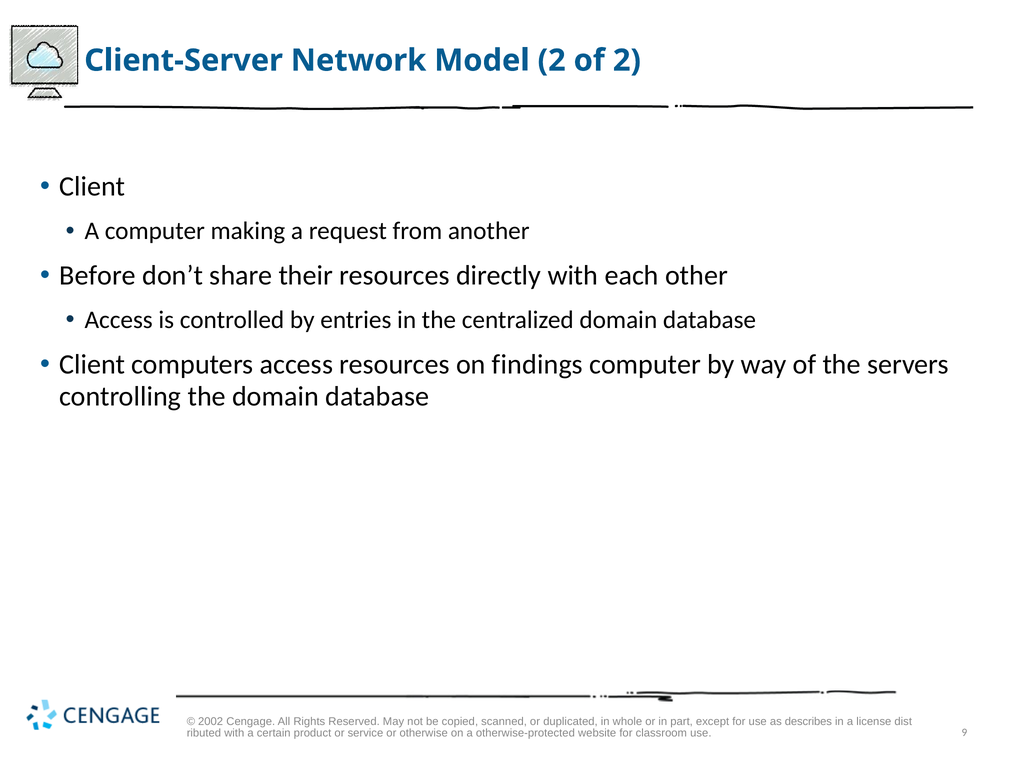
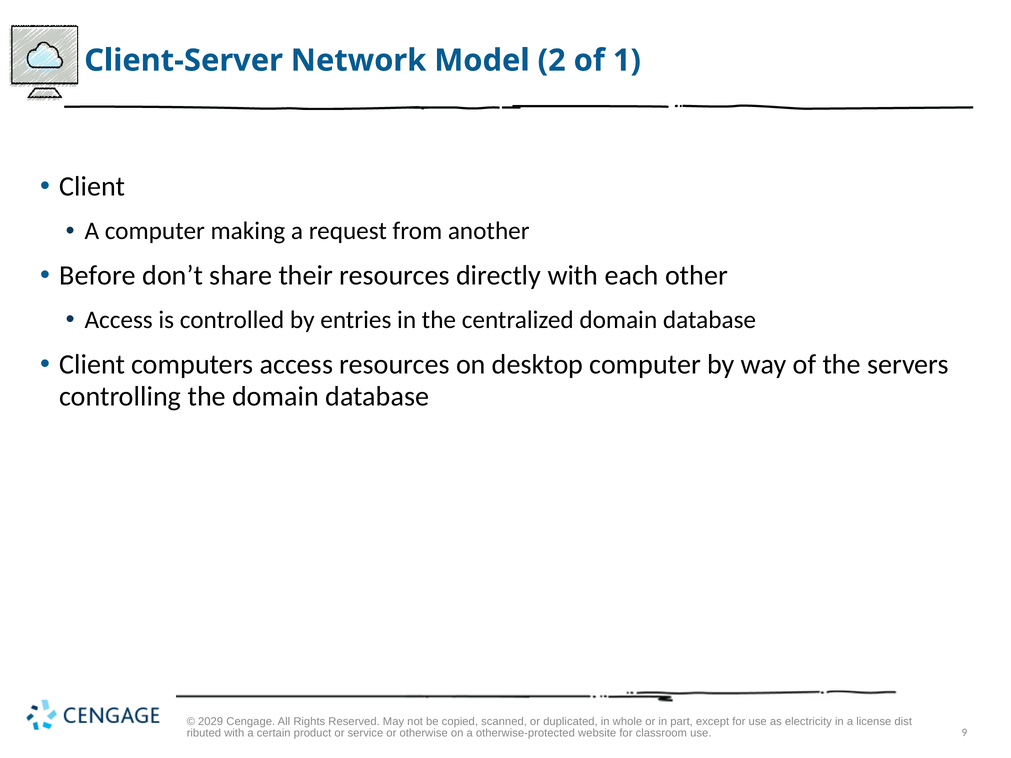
of 2: 2 -> 1 (627, 60)
findings: findings -> desktop (538, 364)
2002: 2002 -> 2029 (211, 722)
describes: describes -> electricity (808, 722)
